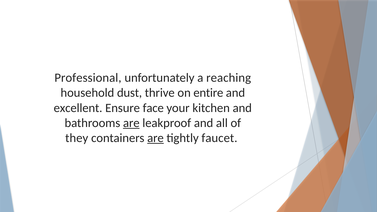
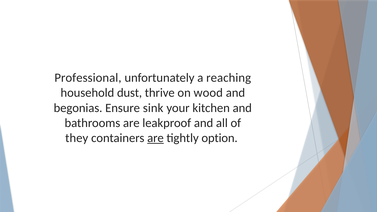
entire: entire -> wood (208, 93)
excellent: excellent -> begonias (78, 108)
face: face -> sink (153, 108)
are underline: present -> none (131, 123)
faucet: faucet -> option (220, 138)
